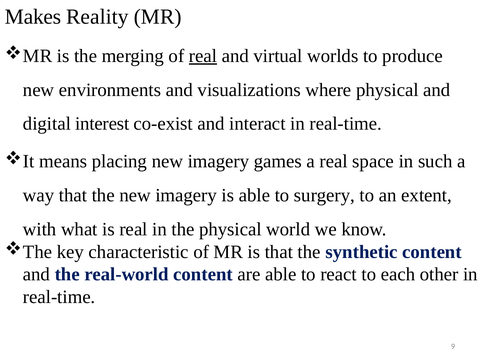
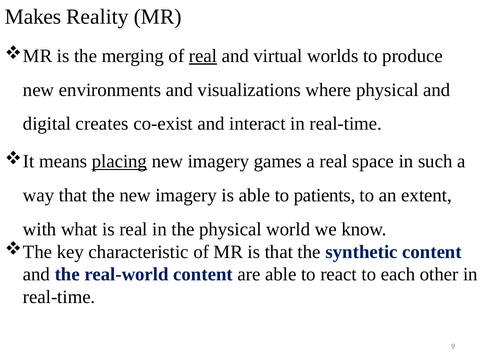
interest: interest -> creates (102, 124)
placing underline: none -> present (119, 161)
surgery: surgery -> patients (325, 195)
